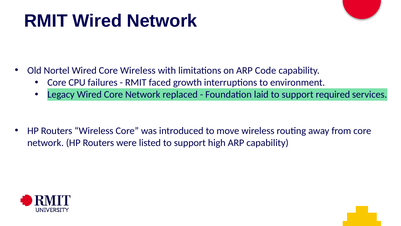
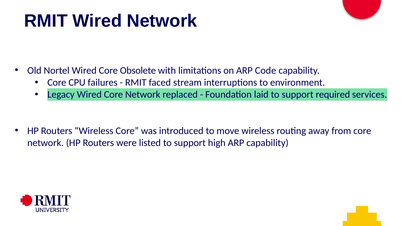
Core Wireless: Wireless -> Obsolete (138, 70)
growth: growth -> stream (187, 82)
